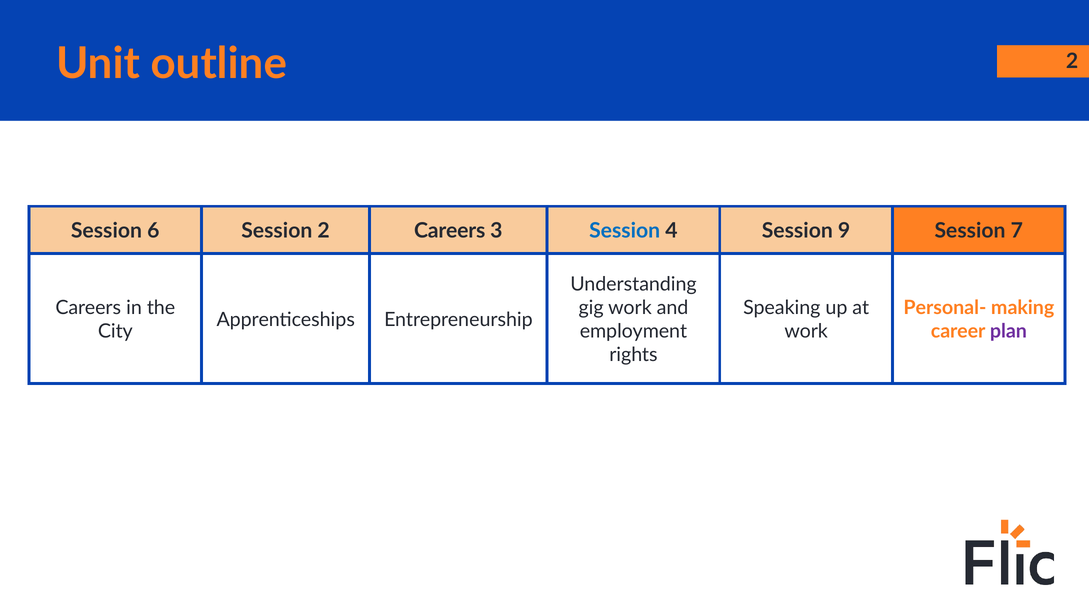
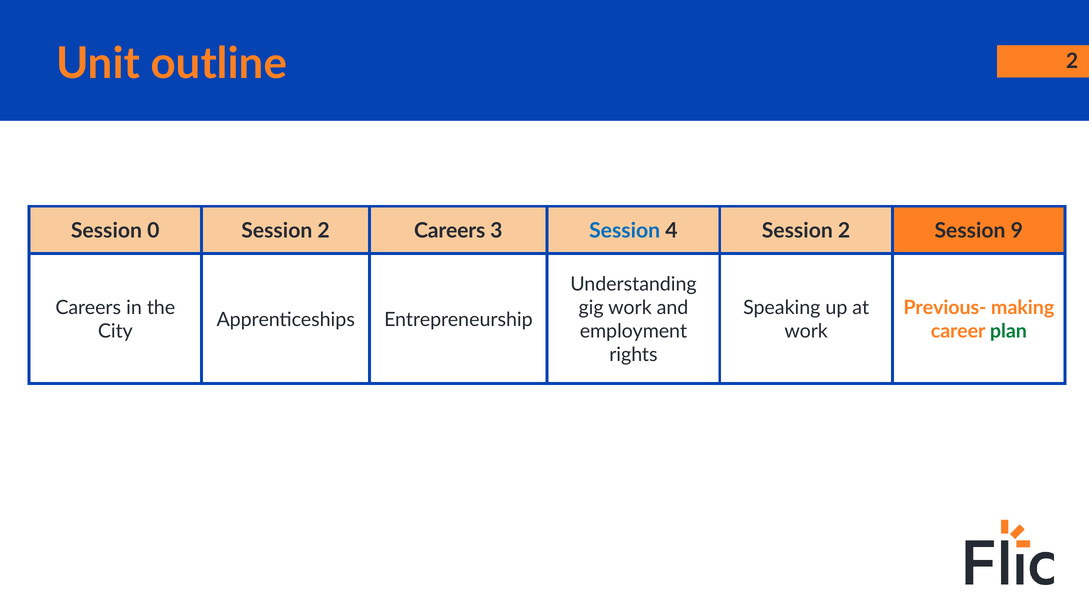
6: 6 -> 0 (153, 231)
4 Session 9: 9 -> 2 (844, 231)
7: 7 -> 9 (1017, 231)
Personal-: Personal- -> Previous- (945, 308)
plan colour: purple -> green (1008, 332)
